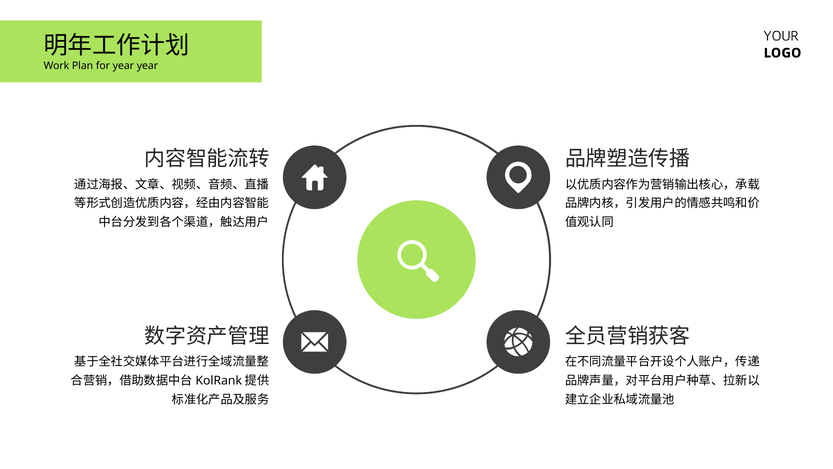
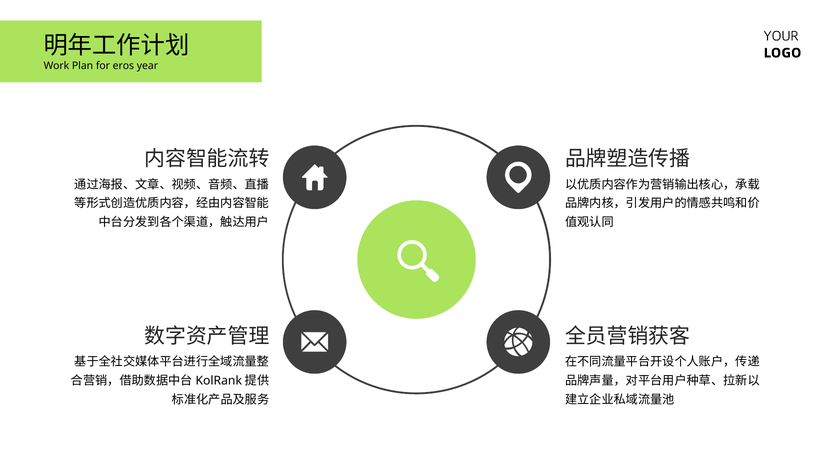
for year: year -> eros (123, 66)
